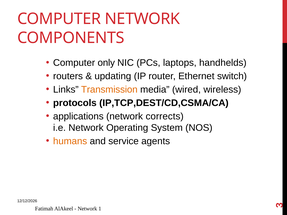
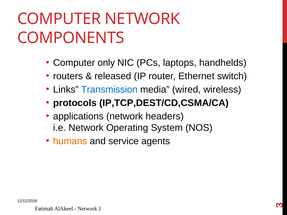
updating: updating -> released (113, 76)
Transmission colour: orange -> blue (109, 90)
corrects: corrects -> headers (165, 116)
